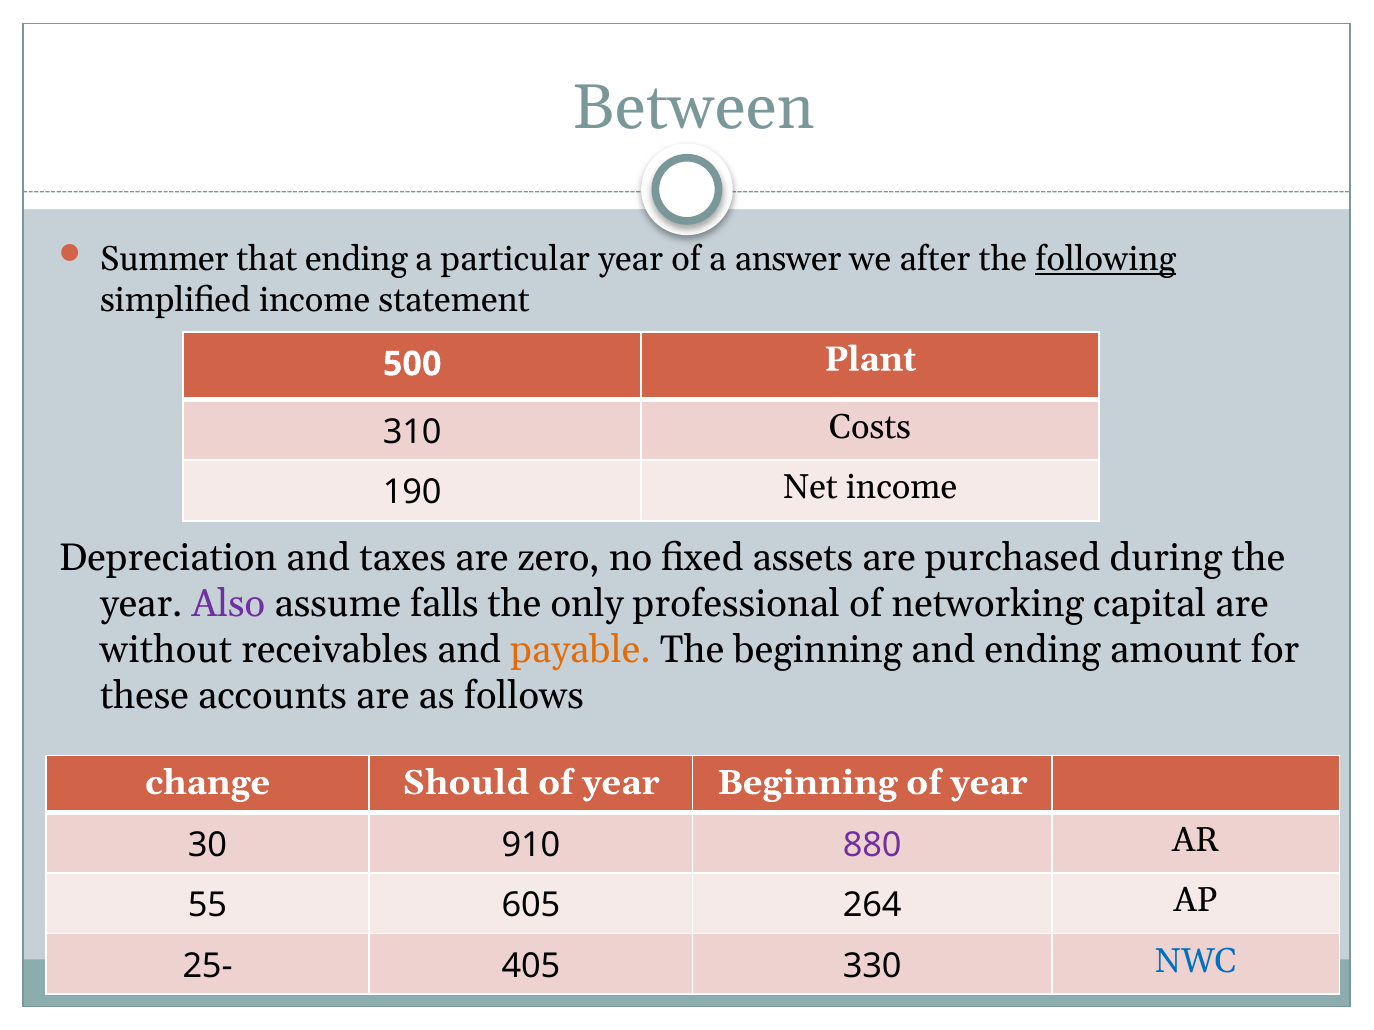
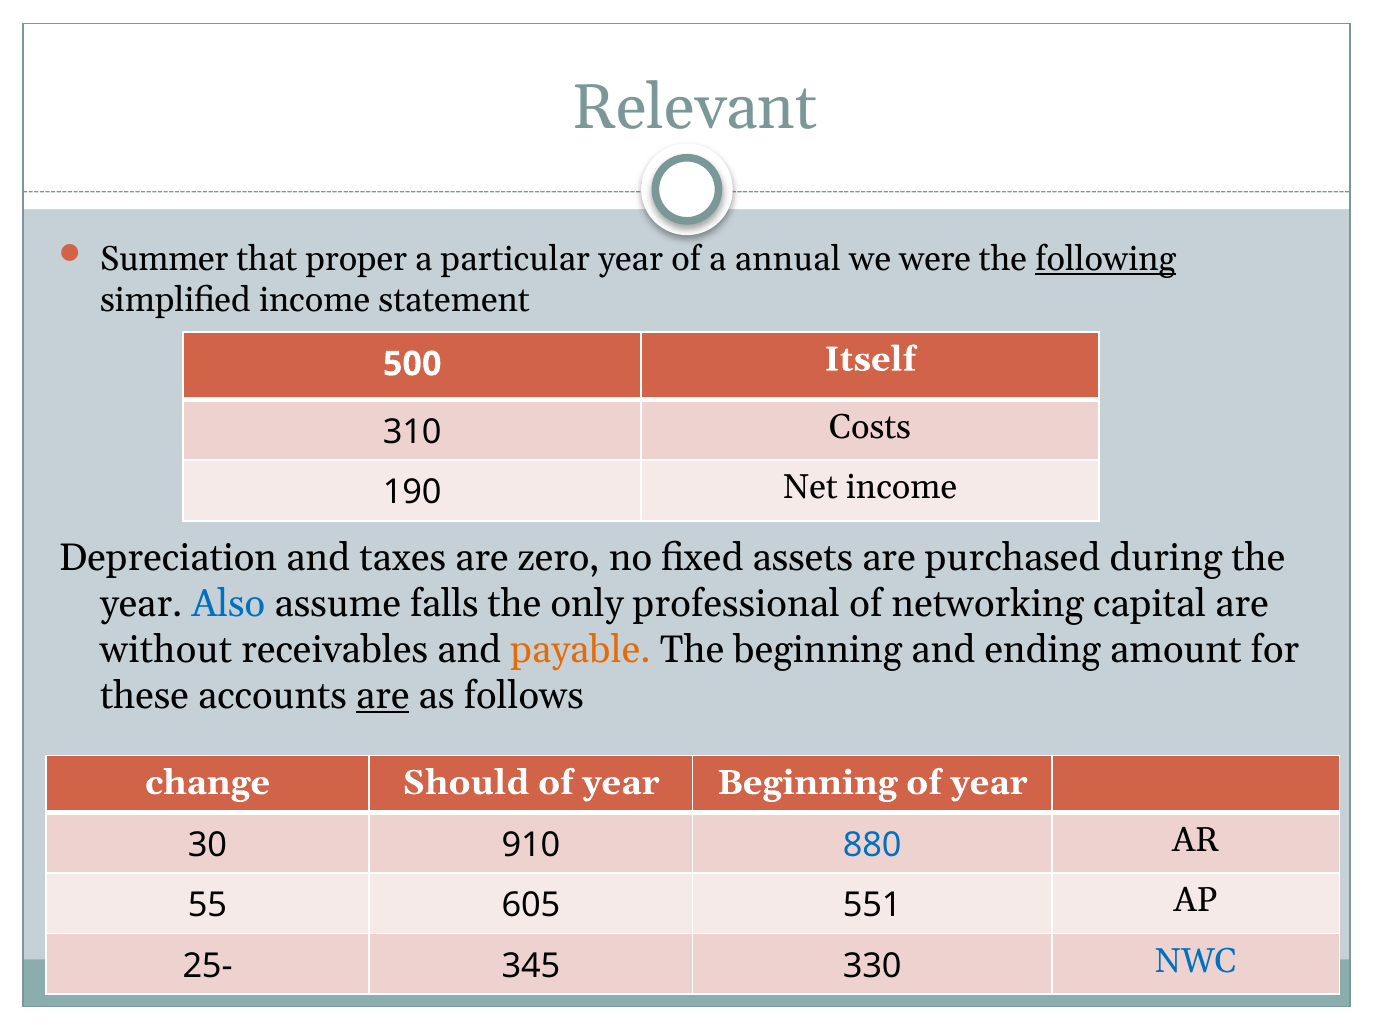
Between: Between -> Relevant (695, 108)
that ending: ending -> proper (356, 259)
answer: answer -> annual (788, 259)
after: after -> were (935, 259)
Plant: Plant -> Itself (870, 359)
Also colour: purple -> blue (228, 604)
are underline: none -> present (383, 696)
880 colour: purple -> blue (872, 845)
264: 264 -> 551 (872, 906)
405: 405 -> 345 (531, 966)
